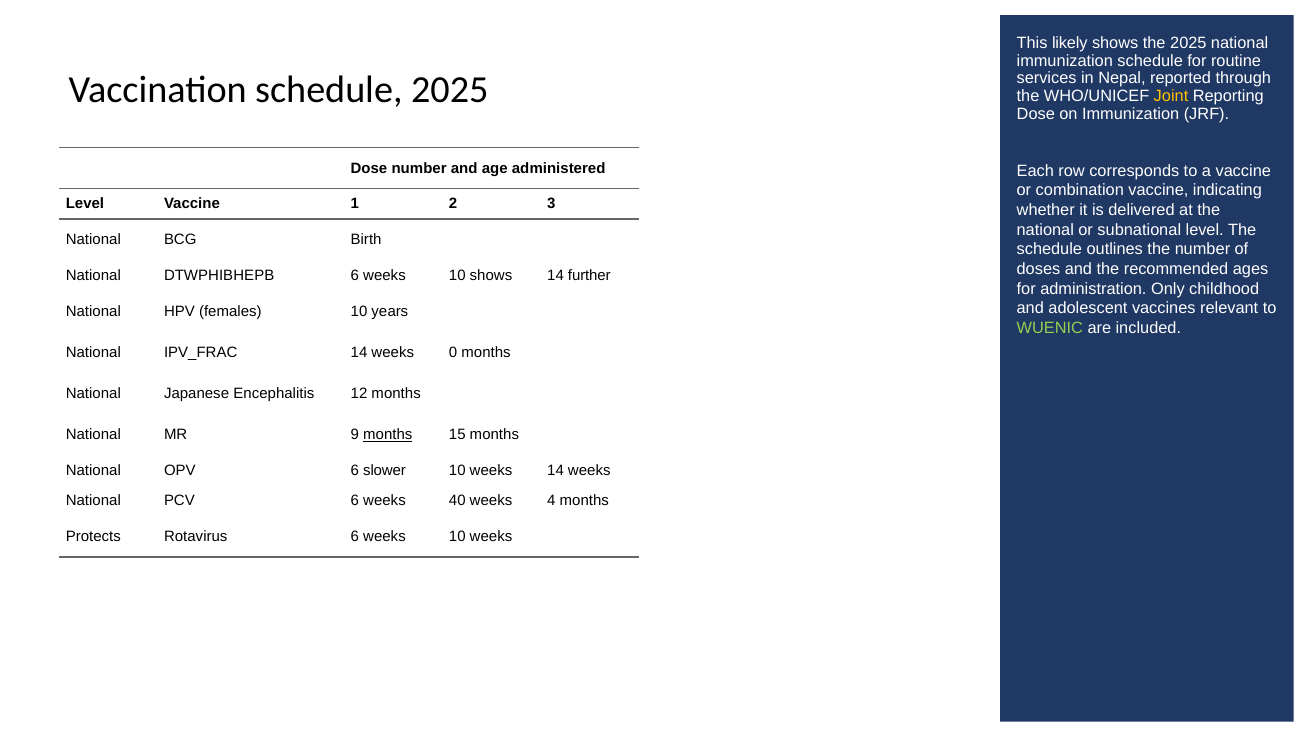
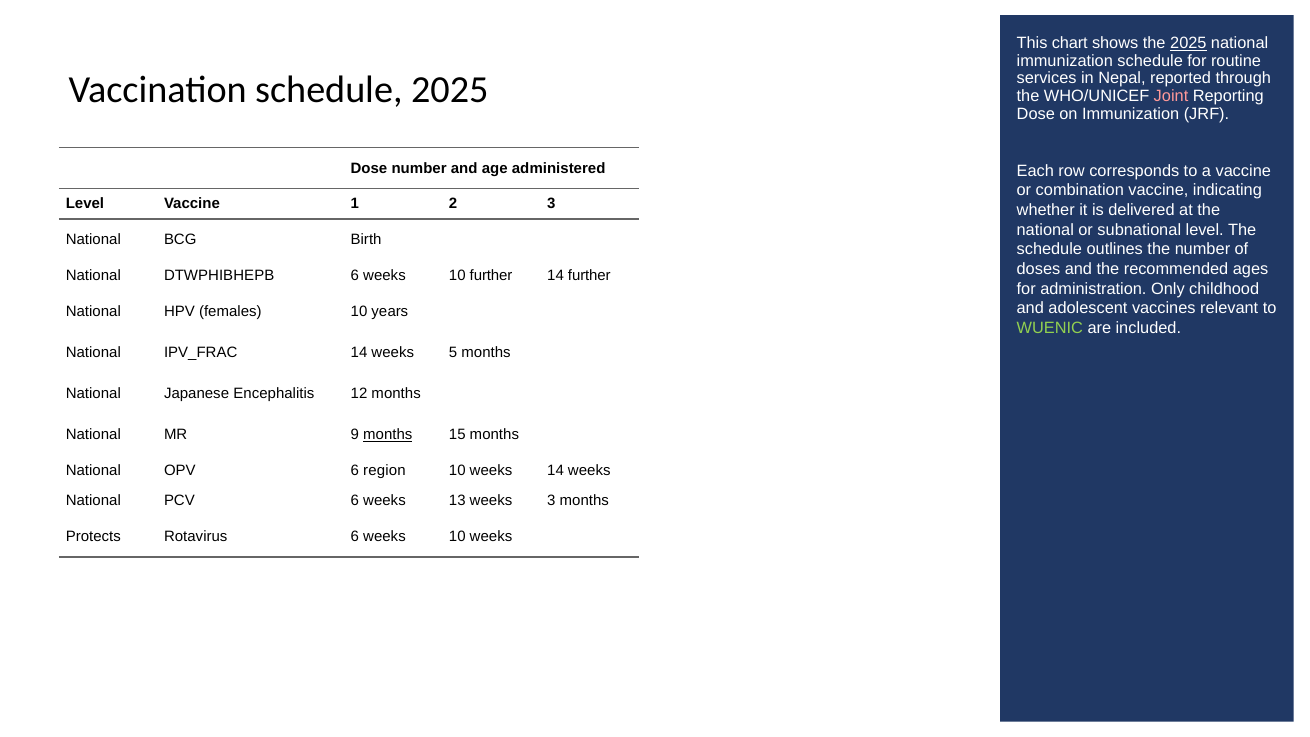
likely: likely -> chart (1070, 43)
2025 underline: none -> present (1188, 43)
Joint colour: yellow -> pink (1171, 96)
10 shows: shows -> further (491, 275)
0: 0 -> 5 (453, 352)
slower: slower -> region (384, 470)
40: 40 -> 13 (457, 501)
weeks 4: 4 -> 3 (551, 501)
